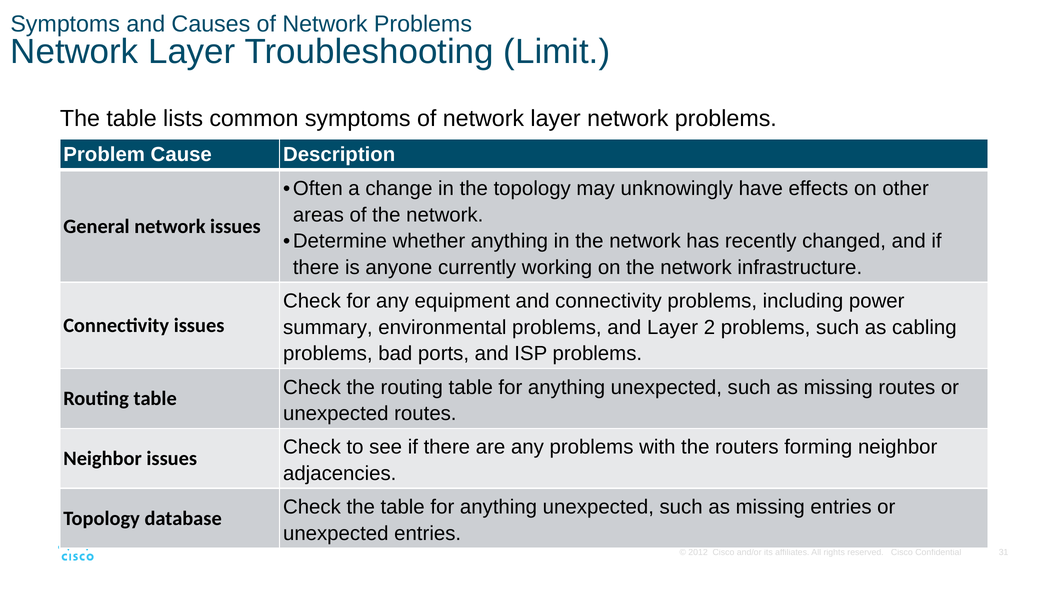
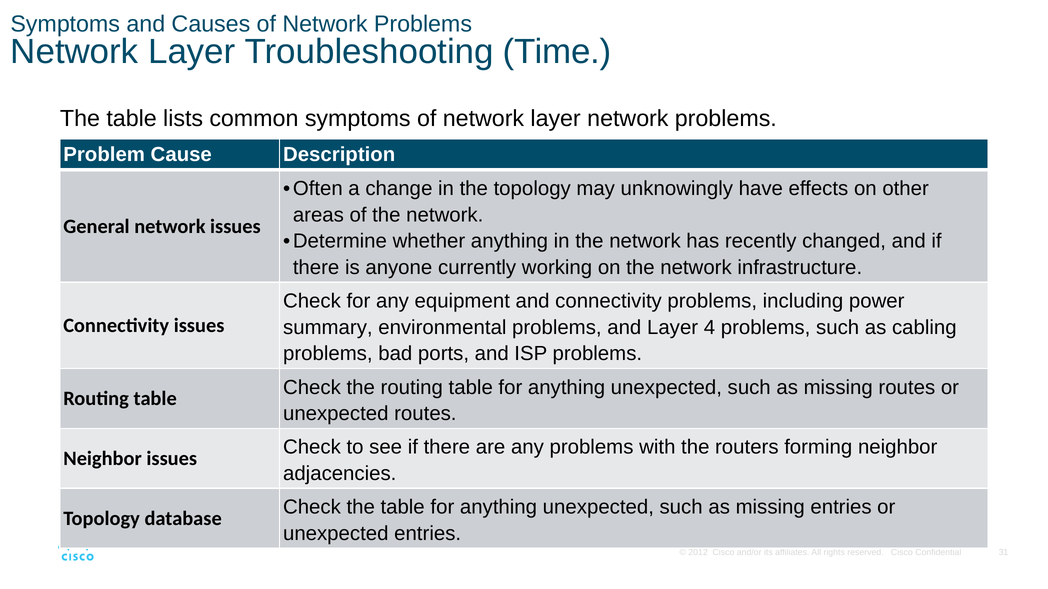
Limit: Limit -> Time (557, 52)
2: 2 -> 4 (709, 328)
